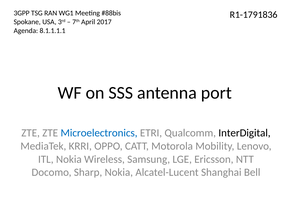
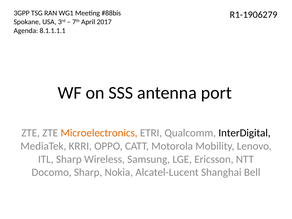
R1-1791836: R1-1791836 -> R1-1906279 (254, 15)
Microelectronics colour: blue -> orange (99, 133)
ITL Nokia: Nokia -> Sharp (69, 159)
